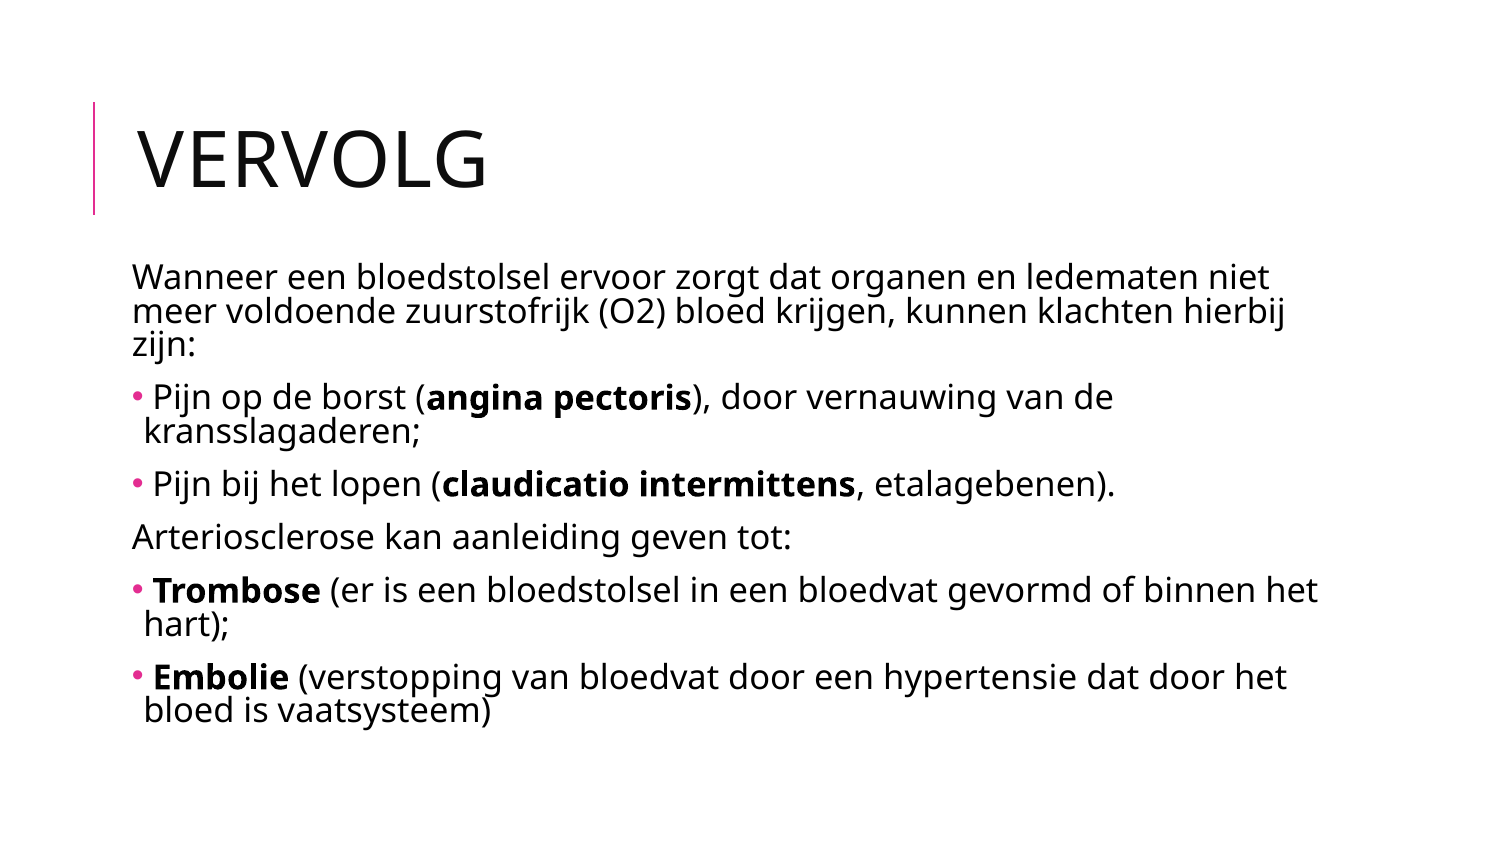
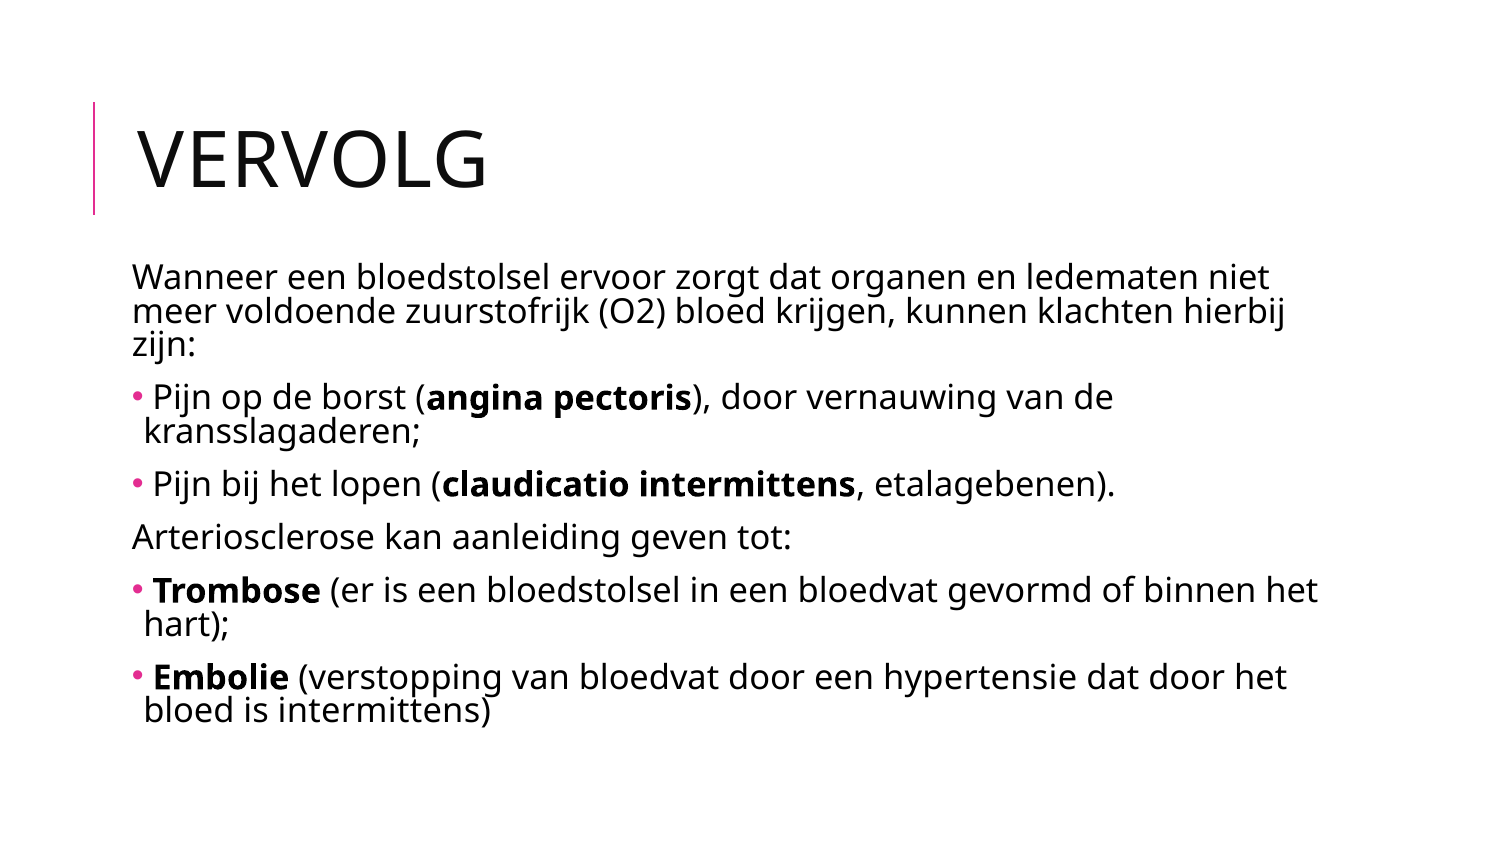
is vaatsysteem: vaatsysteem -> intermittens (384, 711)
